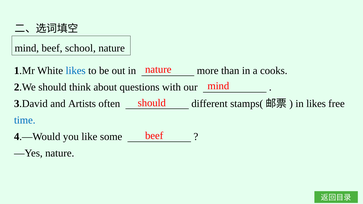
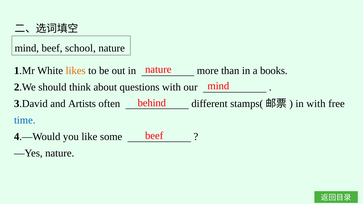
likes colour: blue -> orange (76, 71)
cooks: cooks -> books (274, 71)
should: should -> behind (152, 103)
in likes: likes -> with (316, 104)
